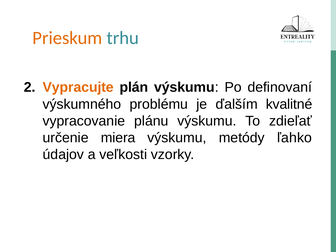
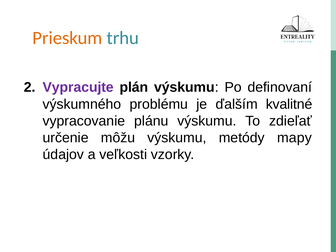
Vypracujte colour: orange -> purple (78, 87)
miera: miera -> môžu (118, 138)
ľahko: ľahko -> mapy (294, 138)
